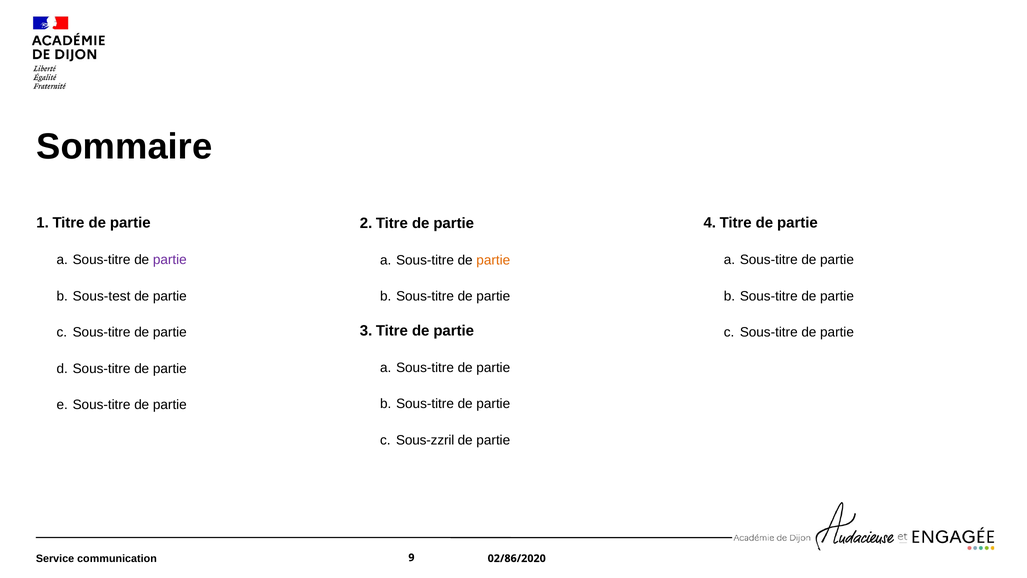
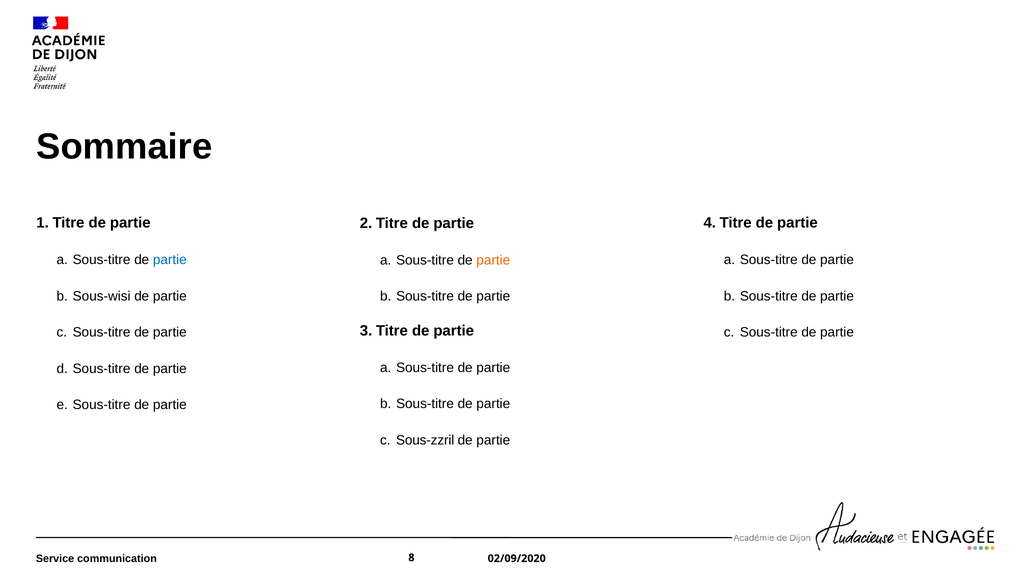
partie colour: purple -> blue (170, 260)
Sous-test: Sous-test -> Sous-wisi (102, 296)
9: 9 -> 8 (411, 557)
02/86/2020: 02/86/2020 -> 02/09/2020 (517, 558)
